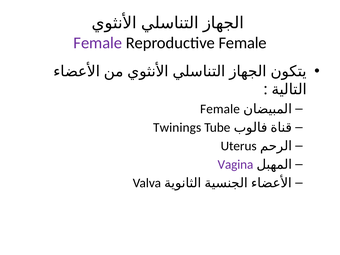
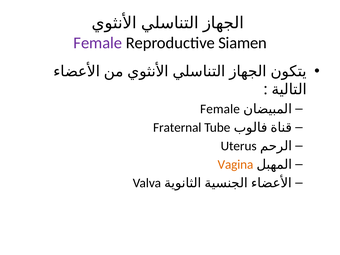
Reproductive Female: Female -> Siamen (243, 43)
Twinings: Twinings -> Fraternal (177, 128)
Vagina colour: purple -> orange (235, 165)
